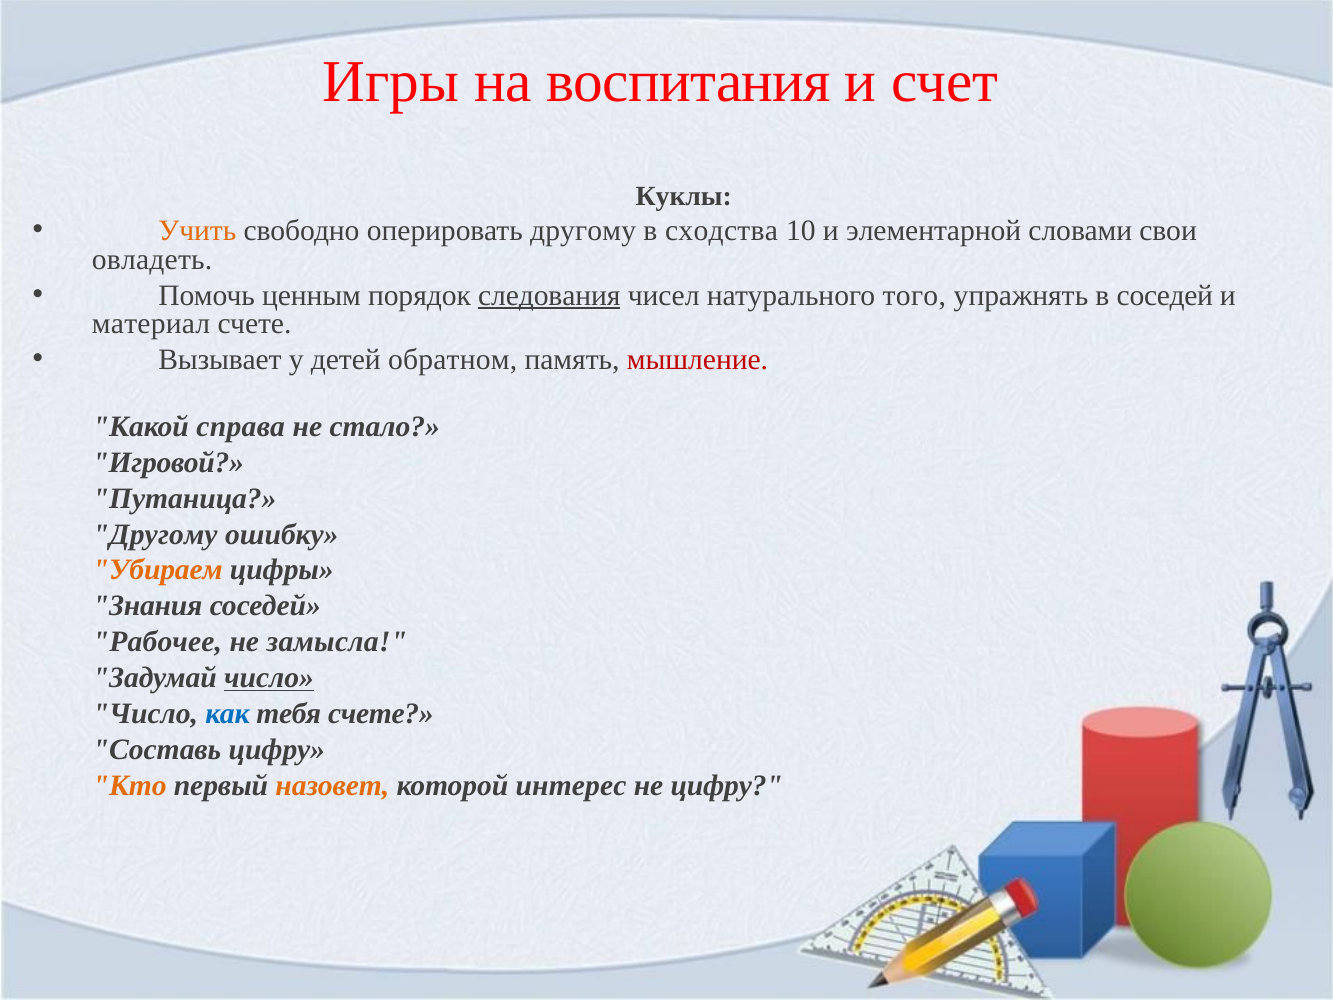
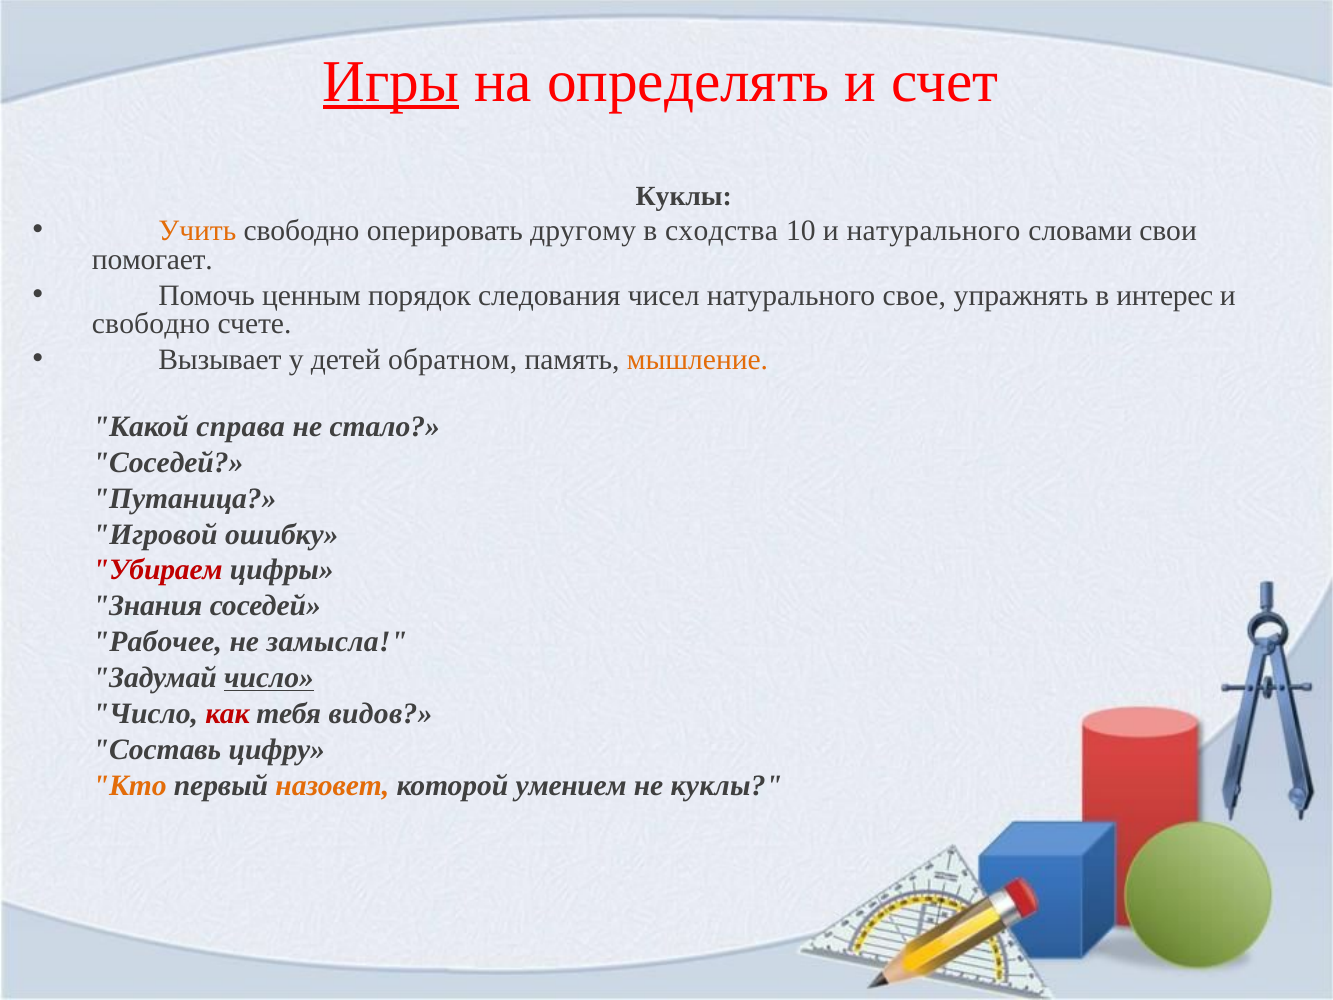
Игры underline: none -> present (391, 82)
воспитания: воспитания -> определять (688, 82)
и элементарной: элементарной -> натурального (933, 231)
овладеть: овладеть -> помогает (152, 259)
следования underline: present -> none (549, 295)
того: того -> свое (914, 295)
в соседей: соседей -> интерес (1165, 295)
материал: материал -> свободно (151, 324)
мышление colour: red -> orange (698, 359)
Игровой: Игровой -> Соседей (168, 463)
Другому: Другому -> Игровой (155, 534)
Убираем colour: orange -> red (158, 570)
как colour: blue -> red (227, 713)
тебя счете: счете -> видов (381, 713)
интерес: интерес -> умением (571, 785)
не цифру: цифру -> куклы (727, 785)
